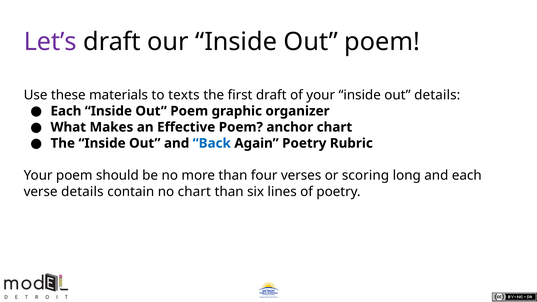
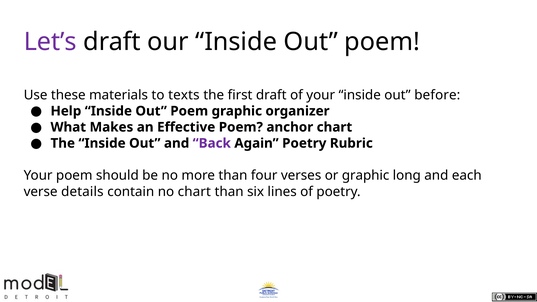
out details: details -> before (437, 95)
Each: Each -> Help (66, 111)
Back colour: blue -> purple (212, 143)
or scoring: scoring -> graphic (366, 176)
